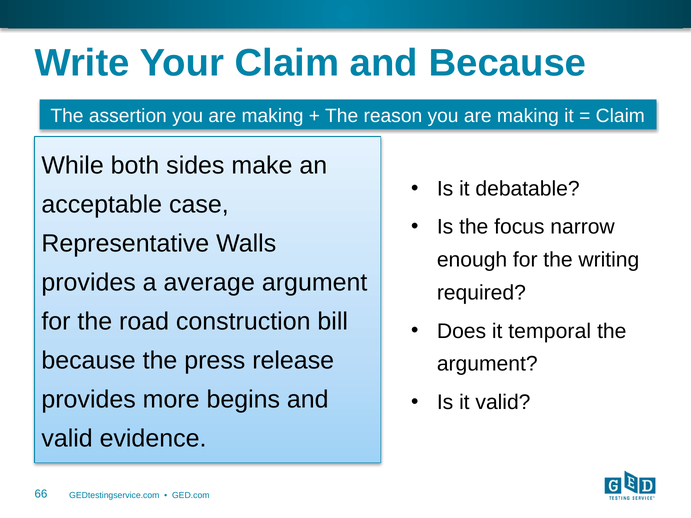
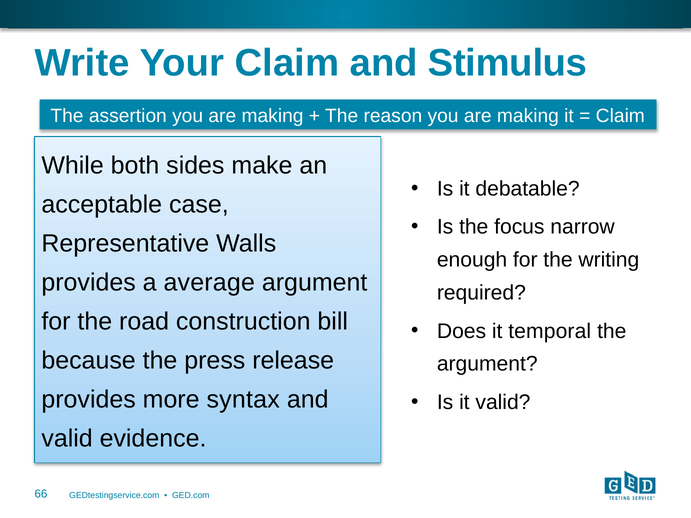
and Because: Because -> Stimulus (508, 63)
begins: begins -> syntax (243, 400)
